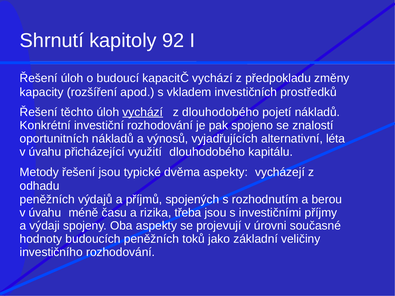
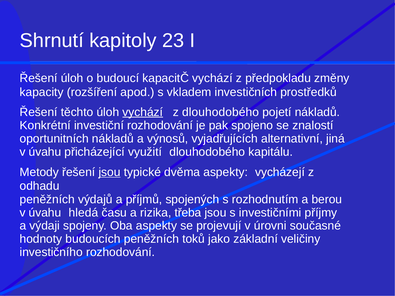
92: 92 -> 23 (173, 40)
léta: léta -> jiná (335, 139)
jsou underline: none -> present (110, 172)
méně: méně -> hledá (83, 213)
